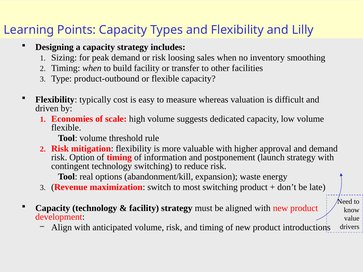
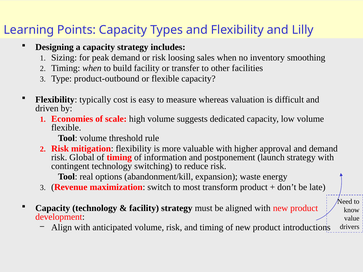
Option: Option -> Global (82, 158)
most switching: switching -> transform (220, 187)
